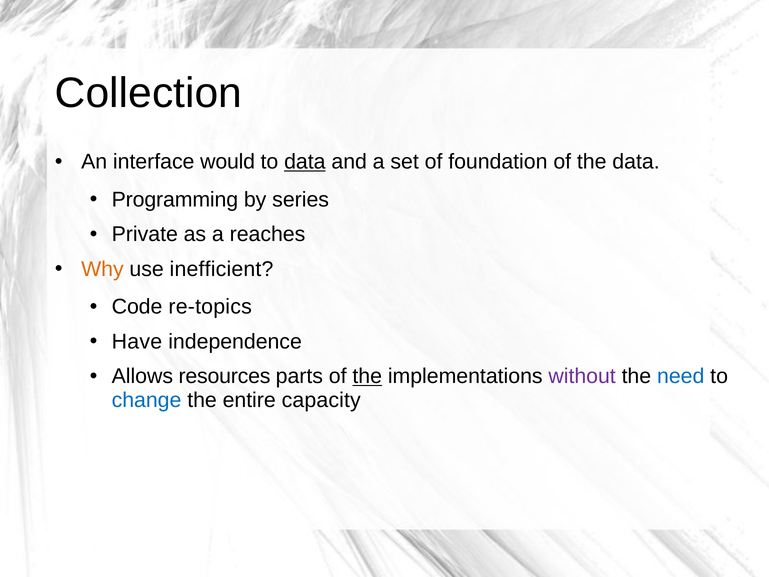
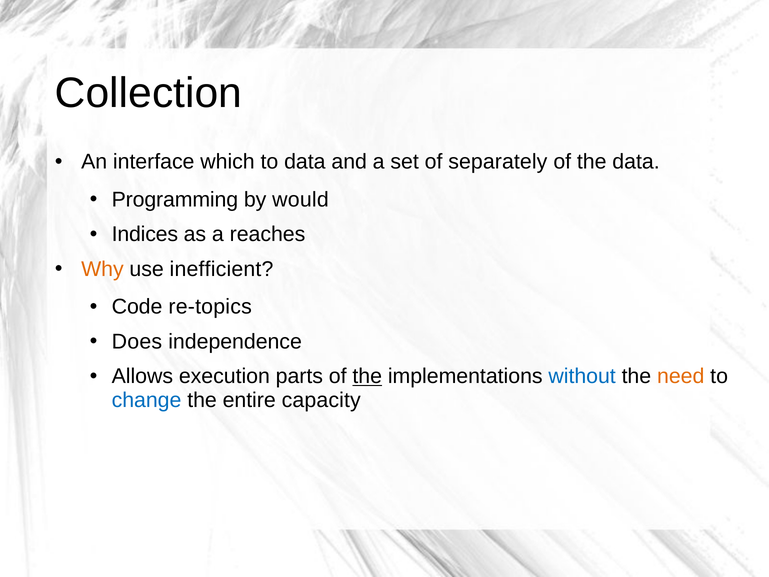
would: would -> which (228, 162)
data underline: present -> none (305, 162)
foundation: foundation -> separately (498, 162)
series: series -> would (300, 199)
Private: Private -> Indices (145, 234)
Have: Have -> Does (137, 341)
resources: resources -> execution (224, 376)
without colour: purple -> blue (582, 376)
need colour: blue -> orange (681, 376)
